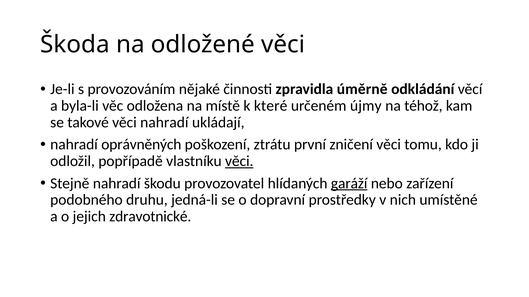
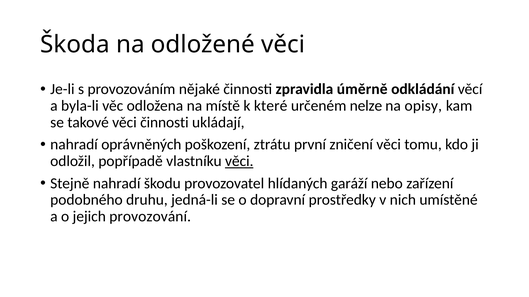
újmy: újmy -> nelze (366, 106)
téhož: téhož -> opisy (423, 106)
věci nahradí: nahradí -> činnosti (164, 123)
garáží underline: present -> none (349, 184)
zdravotnické: zdravotnické -> provozování (150, 217)
